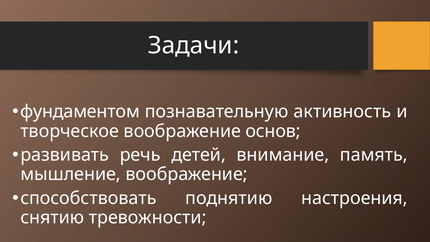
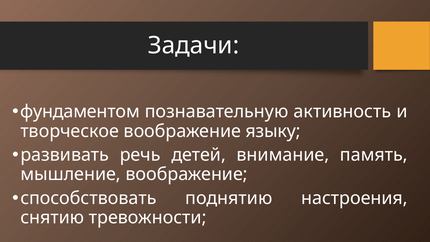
основ: основ -> языку (273, 131)
